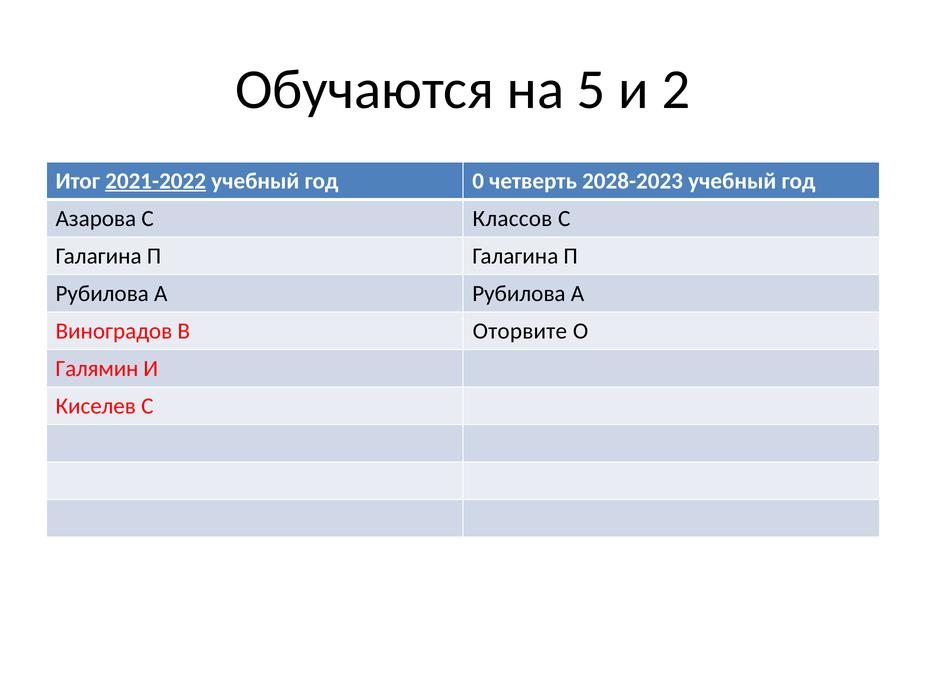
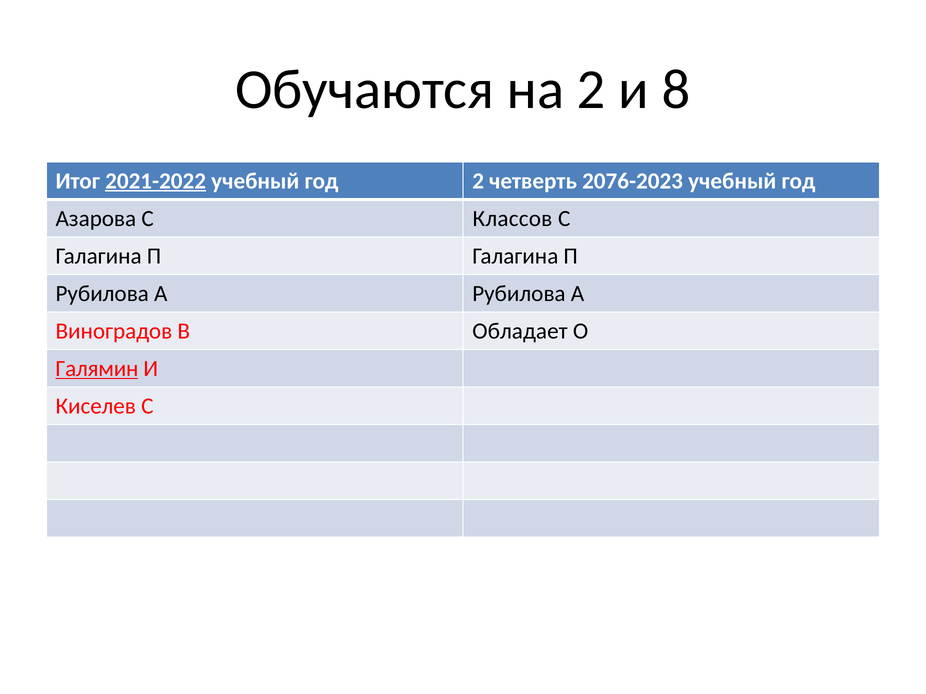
на 5: 5 -> 2 (591, 90)
2: 2 -> 8 (676, 90)
год 0: 0 -> 2 (478, 181)
2028-2023: 2028-2023 -> 2076-2023 (633, 181)
Оторвите: Оторвите -> Обладает (520, 331)
Галямин underline: none -> present (97, 369)
